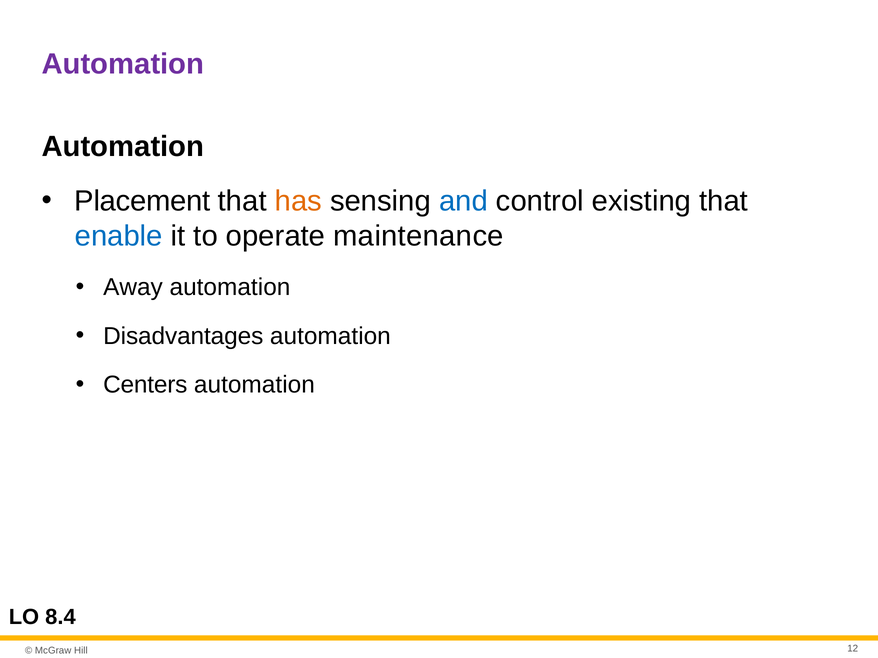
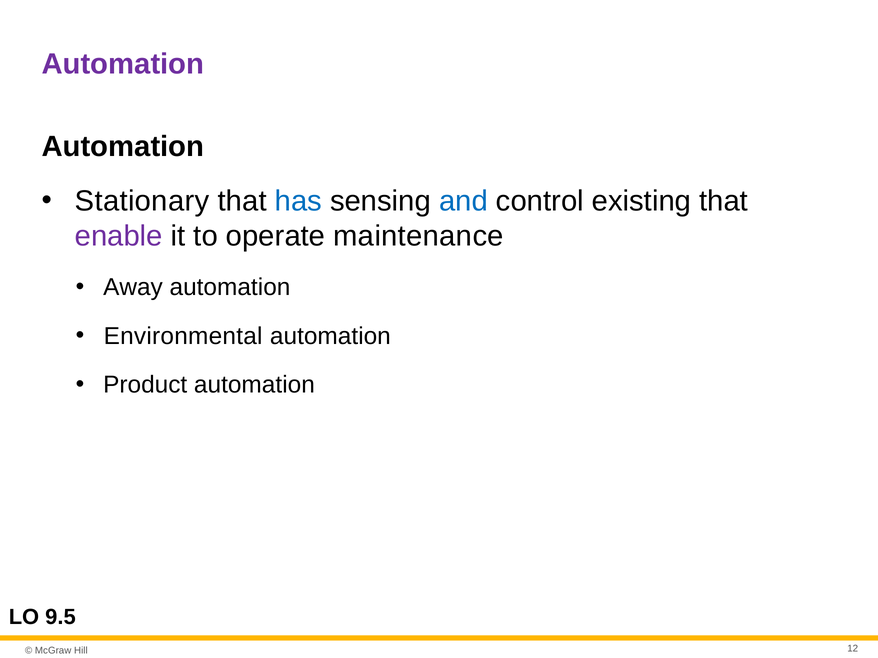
Placement: Placement -> Stationary (142, 201)
has colour: orange -> blue (298, 201)
enable colour: blue -> purple (119, 236)
Disadvantages: Disadvantages -> Environmental (183, 336)
Centers: Centers -> Product (145, 385)
8.4: 8.4 -> 9.5 (60, 617)
